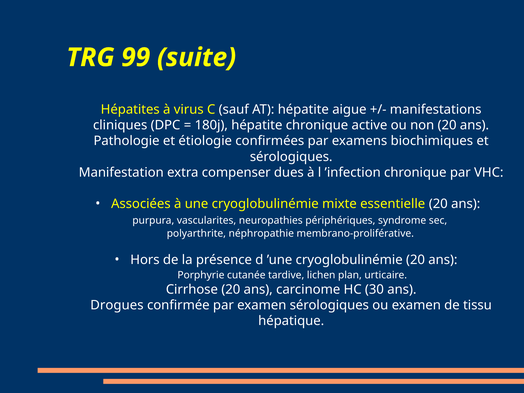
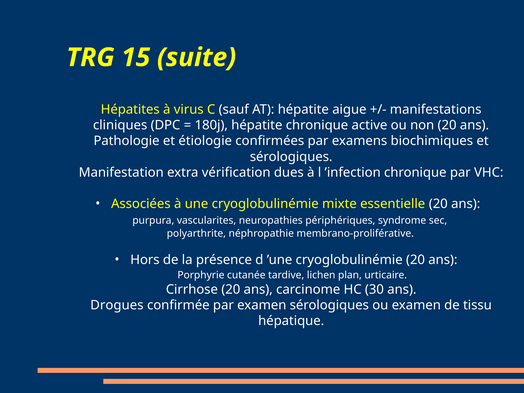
99: 99 -> 15 (136, 57)
compenser: compenser -> vérification (236, 172)
